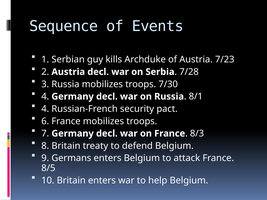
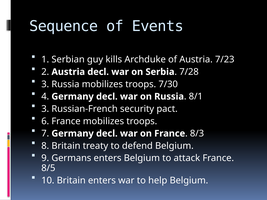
4: 4 -> 3 (45, 109)
